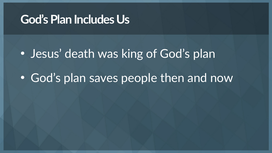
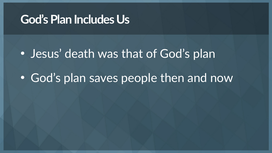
king: king -> that (132, 54)
